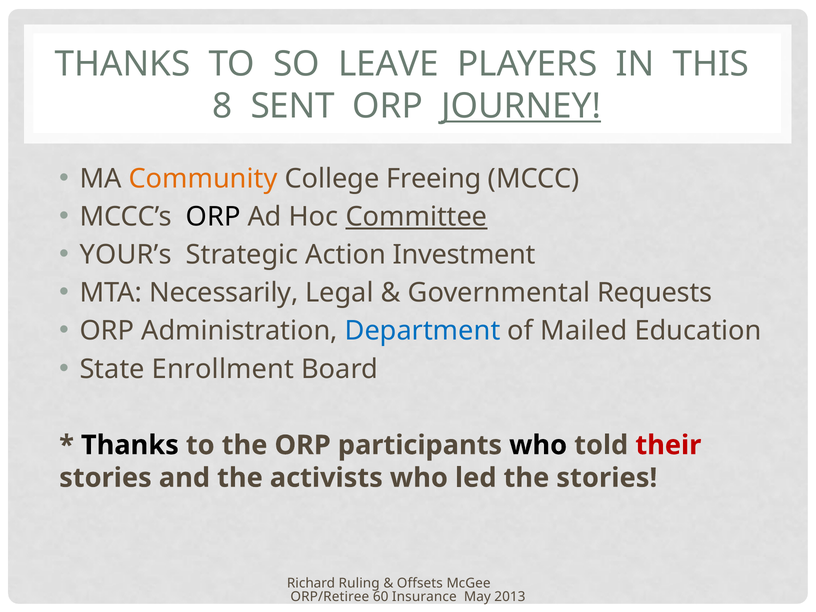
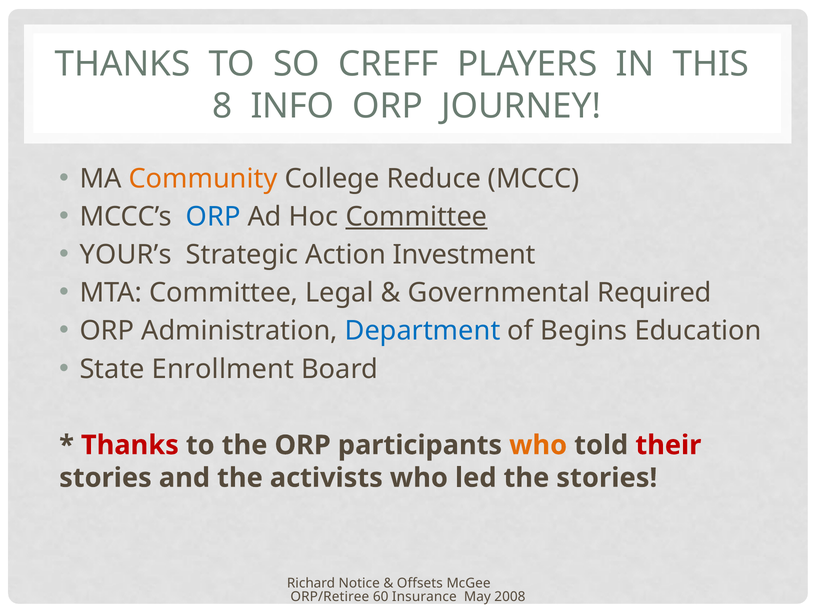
LEAVE: LEAVE -> CREFF (388, 64)
SENT: SENT -> INFO (292, 106)
JOURNEY underline: present -> none (521, 106)
Freeing: Freeing -> Reduce (434, 179)
ORP colour: black -> blue (213, 217)
MTA Necessarily: Necessarily -> Committee (224, 293)
Requests: Requests -> Required (655, 293)
Mailed: Mailed -> Begins (584, 331)
Thanks colour: black -> red (130, 445)
who colour: black -> orange (538, 445)
Ruling: Ruling -> Notice (359, 583)
2013: 2013 -> 2008 (510, 597)
